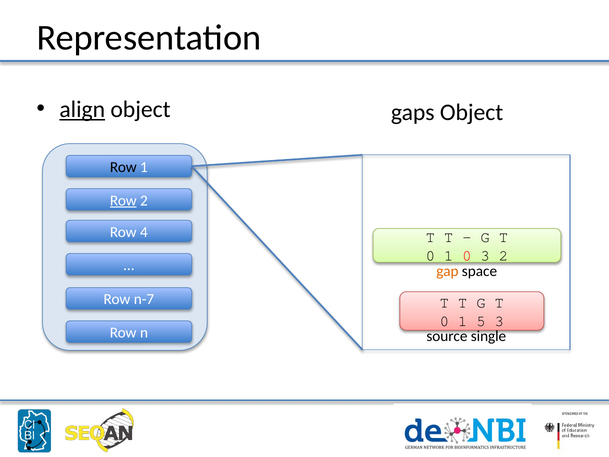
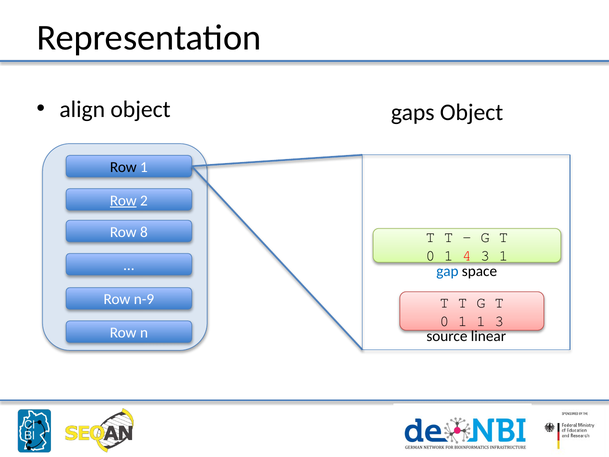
align underline: present -> none (82, 109)
4: 4 -> 8 (144, 232)
1 0: 0 -> 4 (467, 255)
3 2: 2 -> 1 (503, 255)
gap colour: orange -> blue (447, 271)
n-7: n-7 -> n-9 (144, 299)
1 5: 5 -> 1 (481, 321)
single: single -> linear (488, 336)
